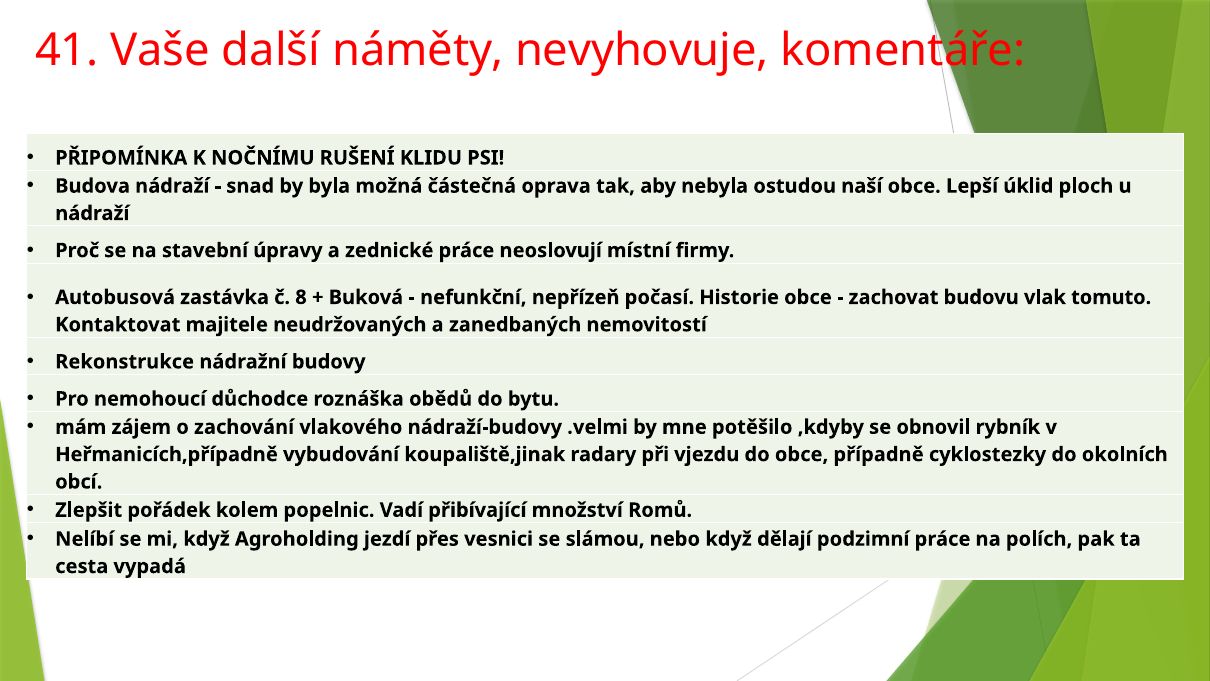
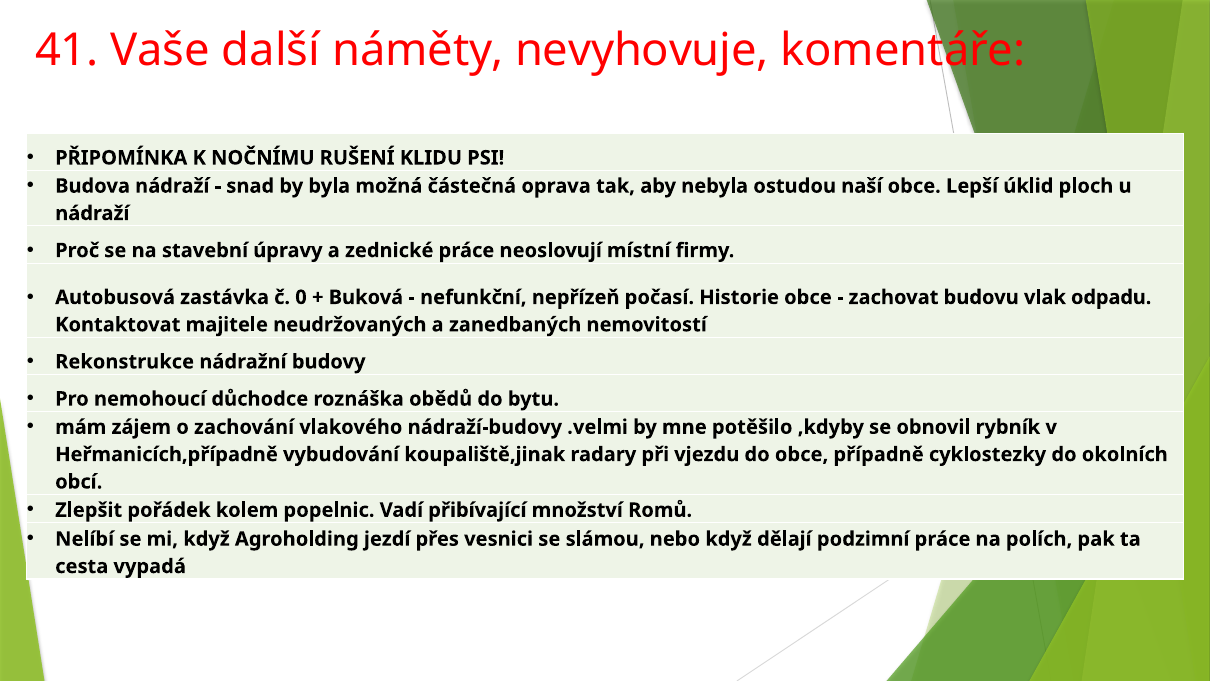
8: 8 -> 0 (301, 297)
tomuto: tomuto -> odpadu (1111, 297)
